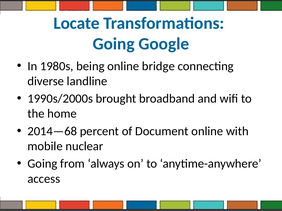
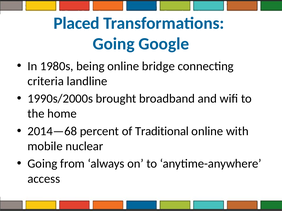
Locate: Locate -> Placed (77, 23)
diverse: diverse -> criteria (46, 81)
Document: Document -> Traditional (162, 131)
